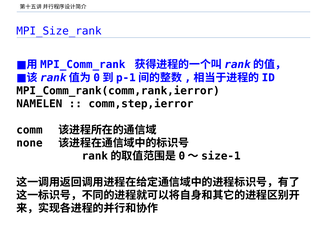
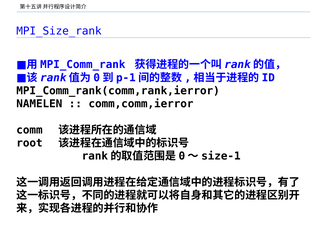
comm,step,ierror: comm,step,ierror -> comm,comm,ierror (141, 104)
none: none -> root (29, 143)
